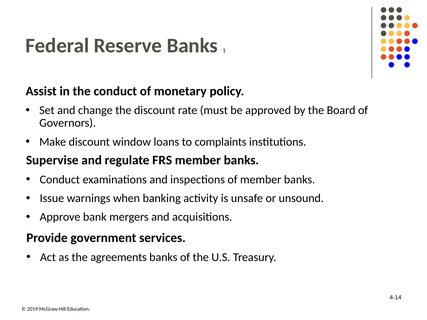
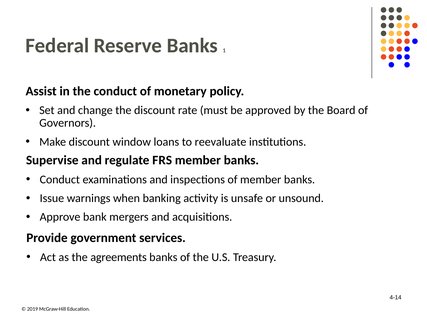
complaints: complaints -> reevaluate (221, 142)
